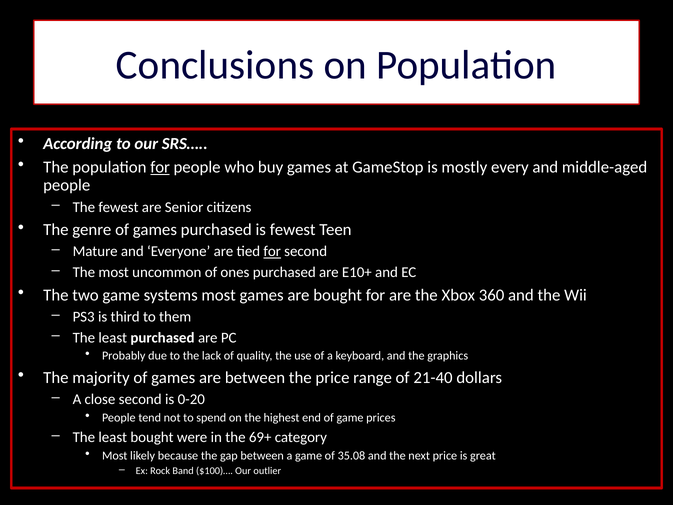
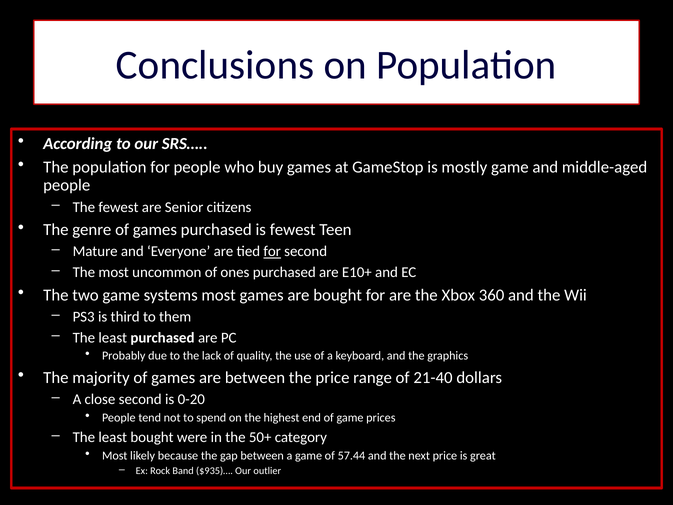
for underline: present -> none (160, 167)
mostly every: every -> game (510, 167)
69+: 69+ -> 50+ (260, 437)
35.08: 35.08 -> 57.44 (351, 455)
$100)…: $100)… -> $935)… (214, 471)
